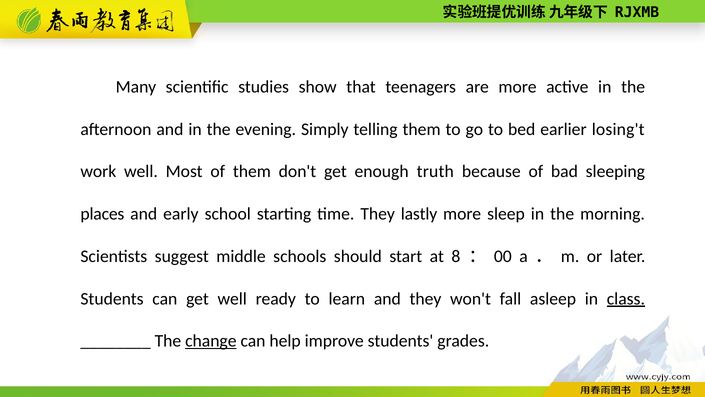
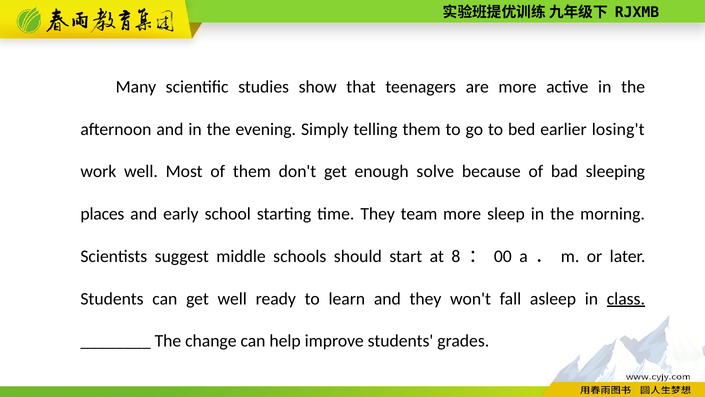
truth: truth -> solve (435, 171)
lastly: lastly -> team (419, 214)
change underline: present -> none (211, 341)
